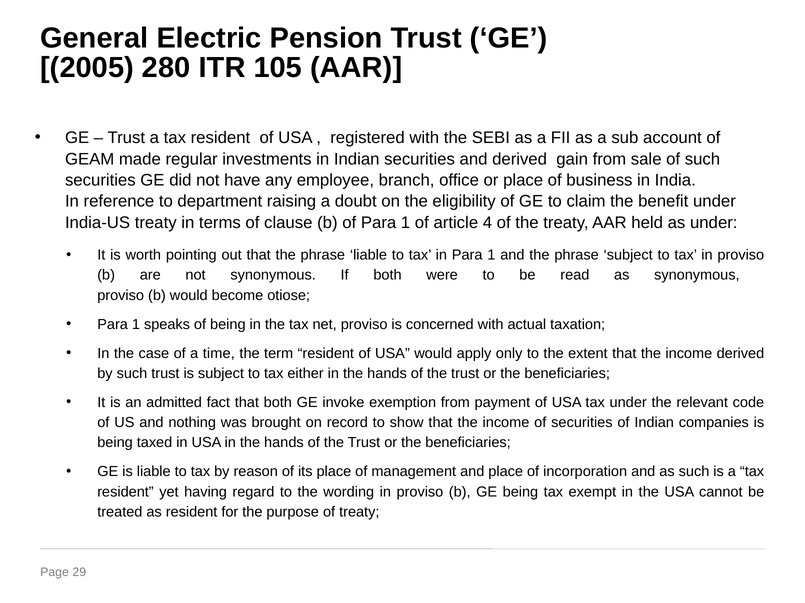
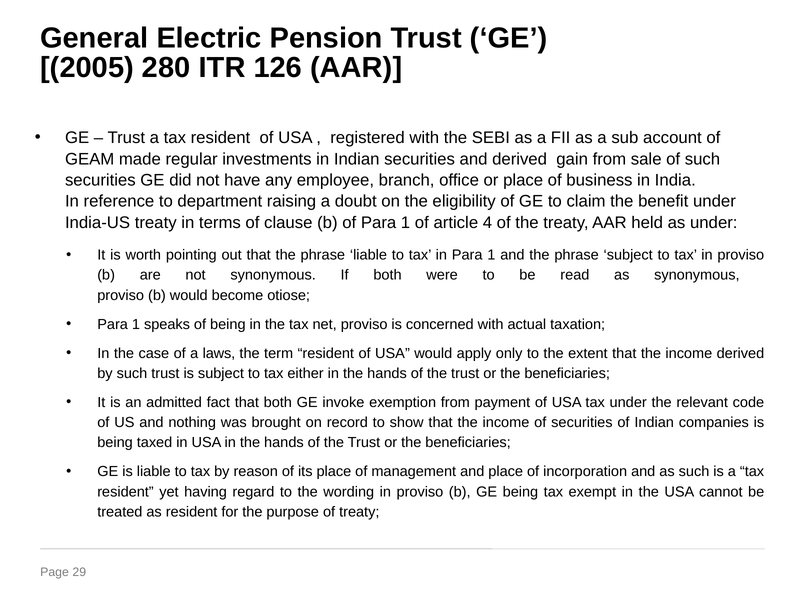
105: 105 -> 126 (278, 68)
time: time -> laws (219, 354)
